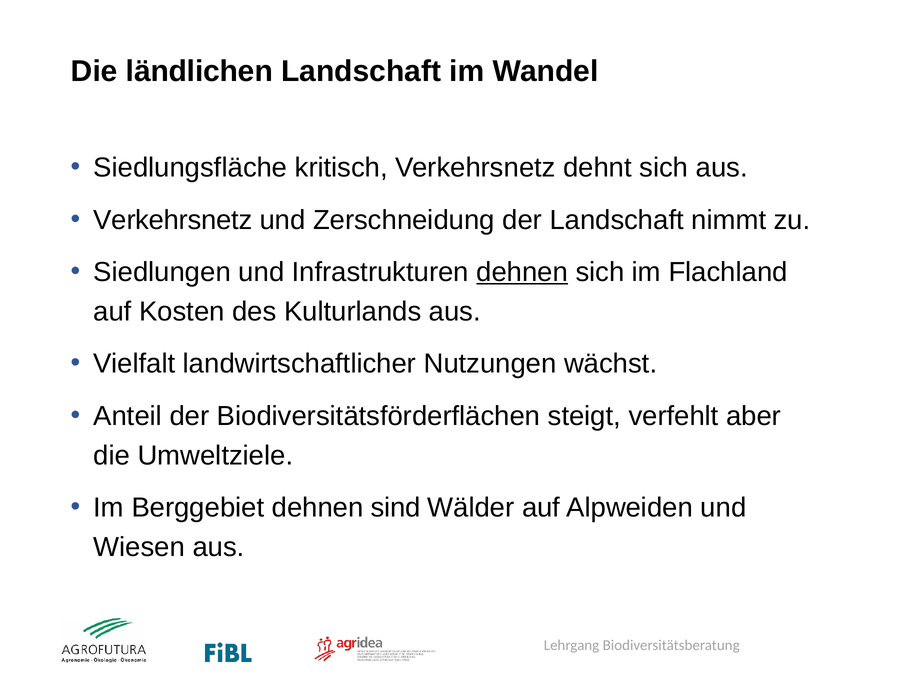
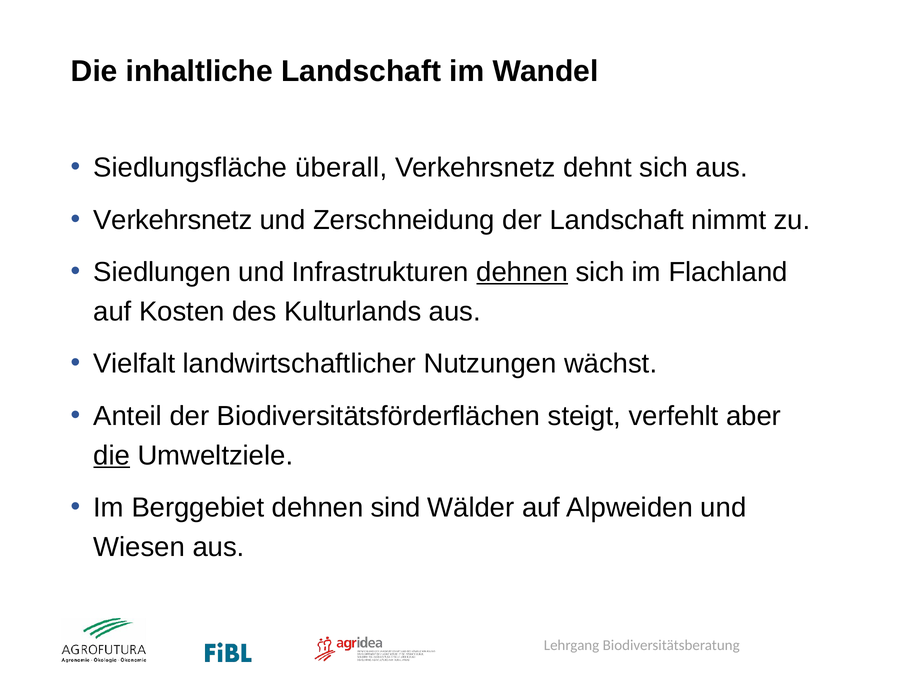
ländlichen: ländlichen -> inhaltliche (199, 71)
kritisch: kritisch -> überall (341, 168)
die underline: none -> present (112, 455)
